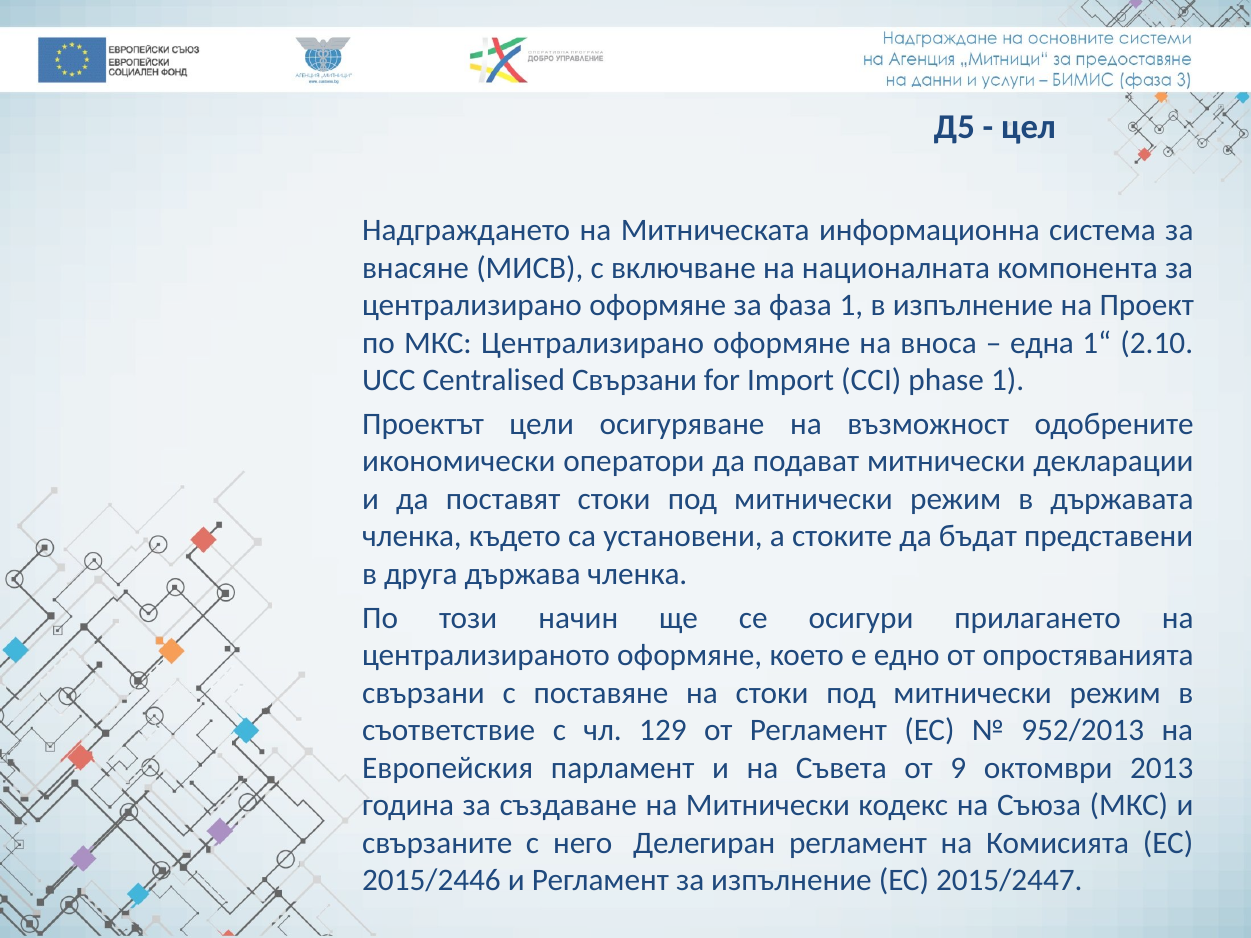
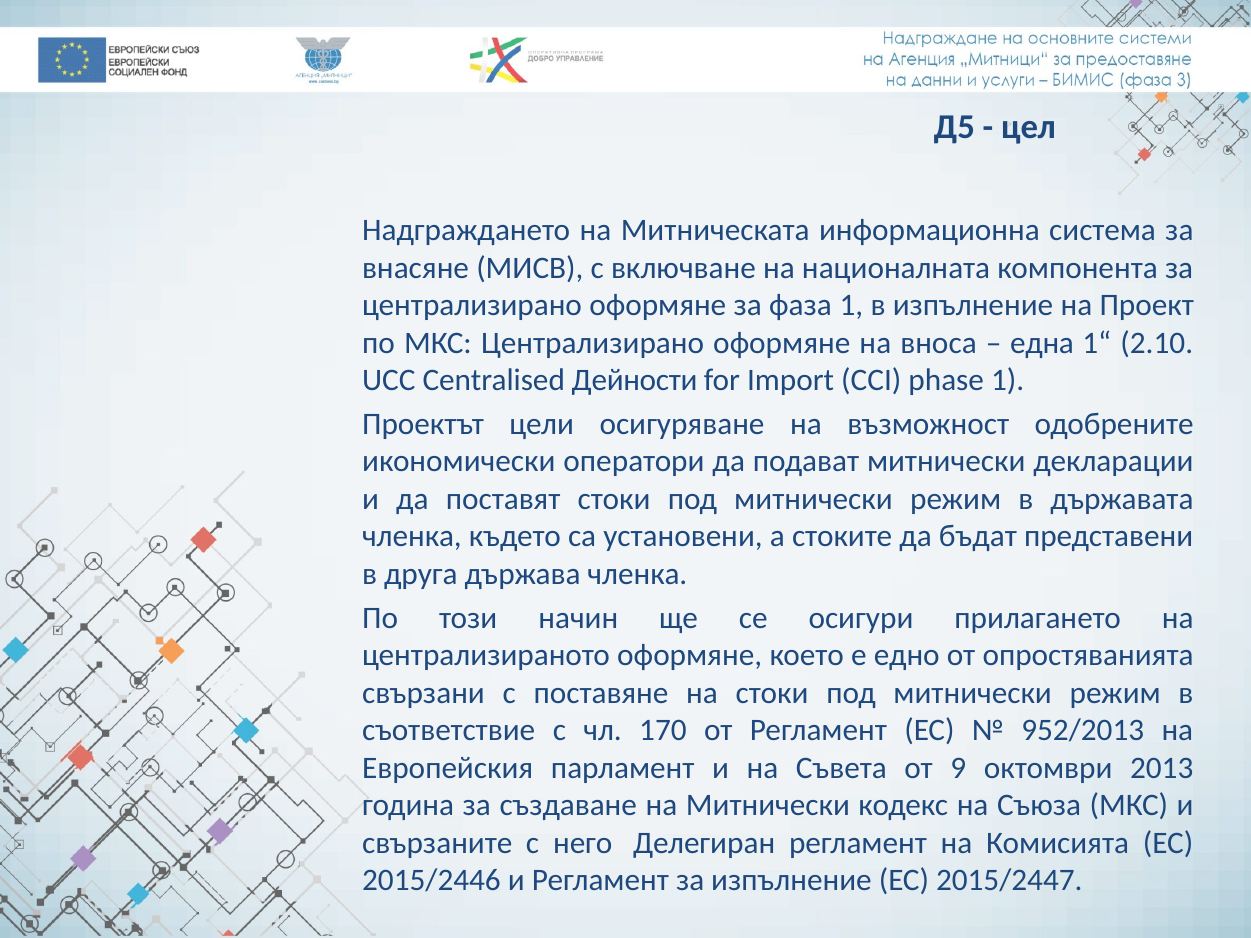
Centralised Свързани: Свързани -> Дейности (635, 380)
129: 129 -> 170 (663, 731)
